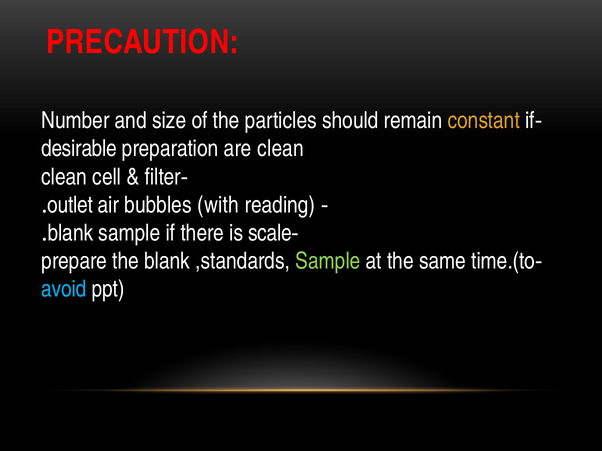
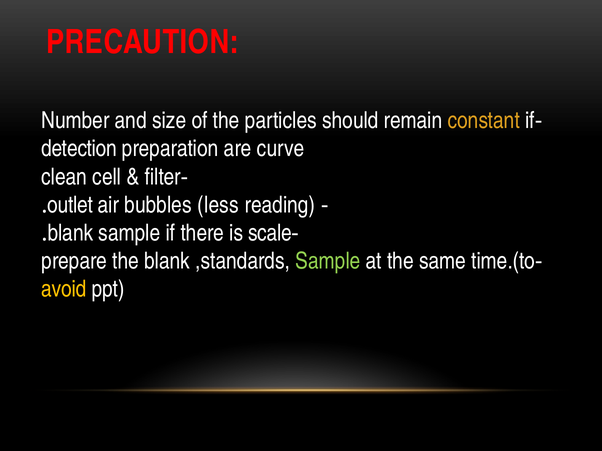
desirable: desirable -> detection (79, 149)
are clean: clean -> curve (281, 149)
with: with -> less (218, 205)
avoid colour: light blue -> yellow (64, 289)
